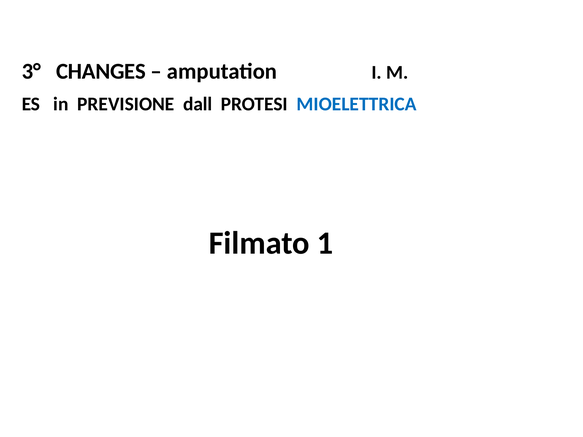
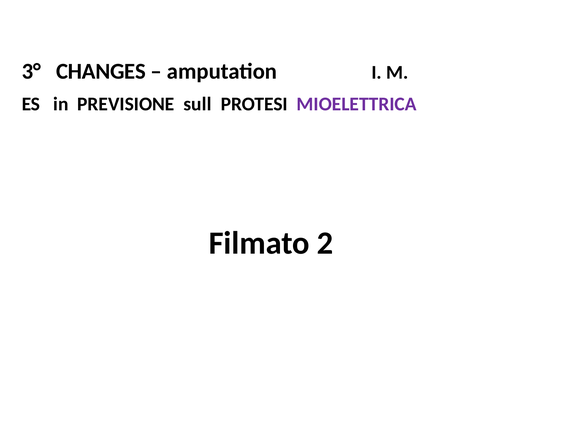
dall: dall -> sull (197, 104)
MIOELETTRICA colour: blue -> purple (357, 104)
1: 1 -> 2 (325, 243)
